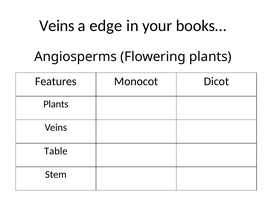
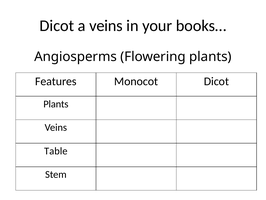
Veins: Veins -> Dicot (57, 26)
a edge: edge -> veins (106, 26)
